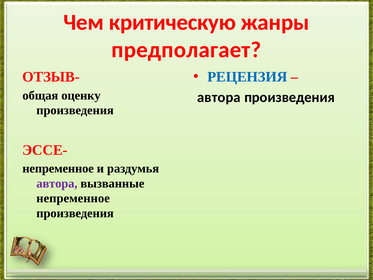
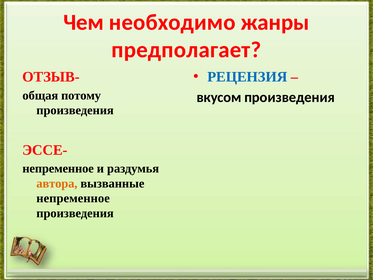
критическую: критическую -> необходимо (172, 22)
оценку: оценку -> потому (81, 95)
автора: автора -> вкусом (219, 97)
автора colour: purple -> orange (57, 183)
